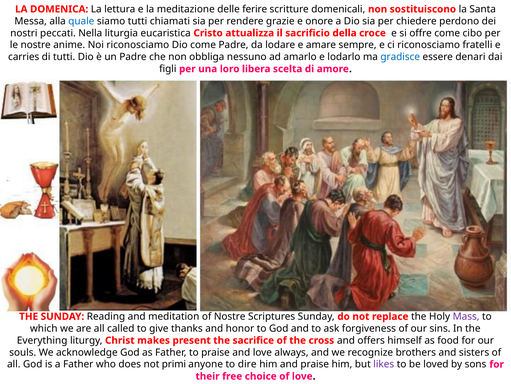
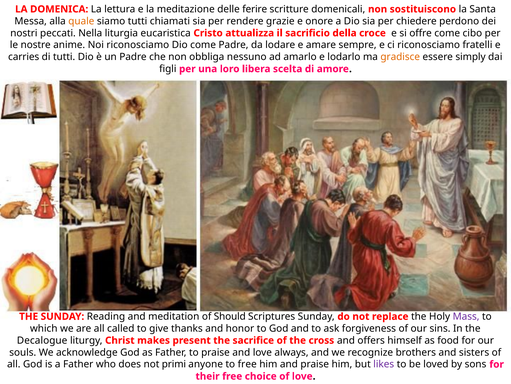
quale colour: blue -> orange (81, 21)
gradisce colour: blue -> orange (400, 57)
denari: denari -> simply (471, 57)
of Nostre: Nostre -> Should (230, 316)
Everything: Everything -> Decalogue (42, 340)
to dire: dire -> free (247, 364)
